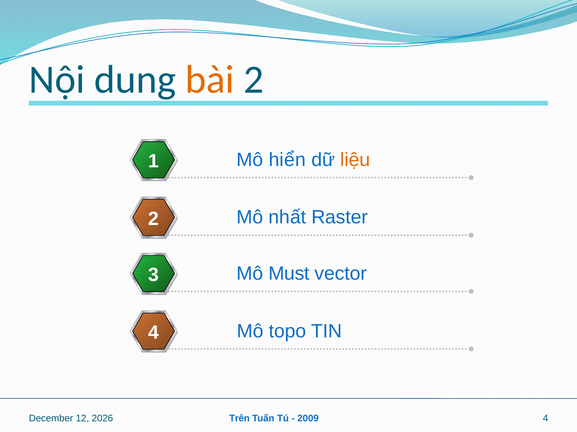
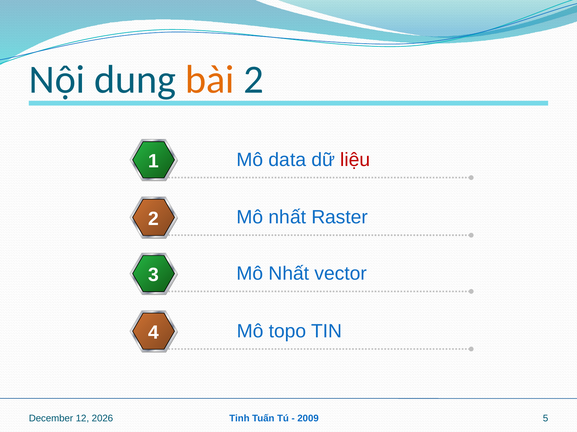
hiển: hiển -> data (287, 160)
liệu colour: orange -> red (355, 160)
Must: Must -> Nhất (289, 274)
Trên: Trên -> Tinh (239, 419)
2009 4: 4 -> 5 (546, 419)
